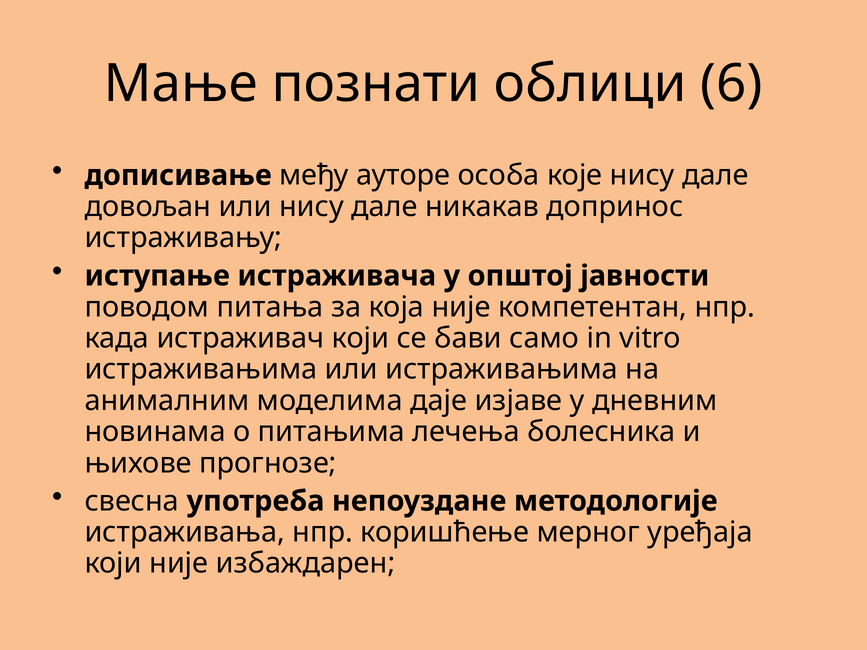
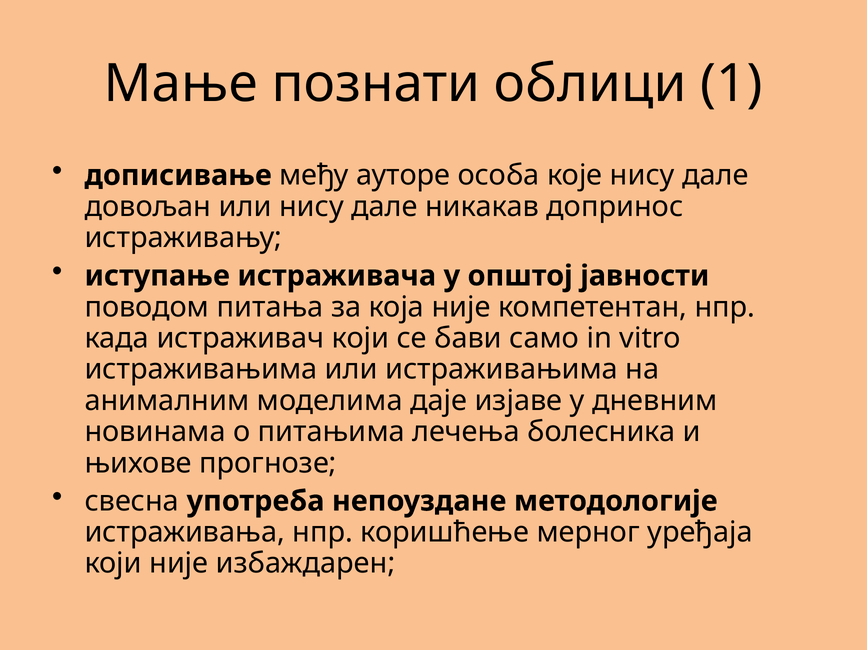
6: 6 -> 1 (731, 84)
